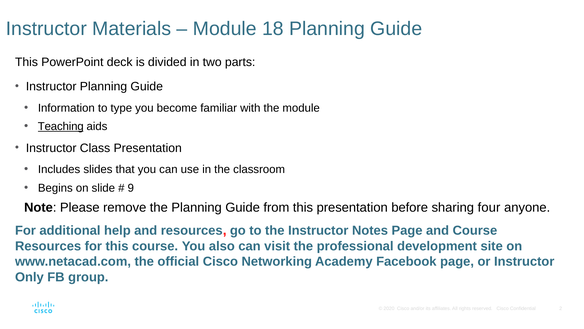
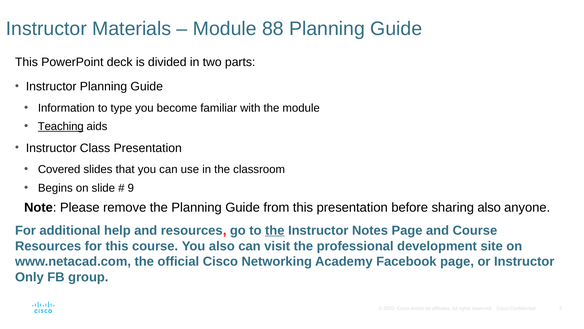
18: 18 -> 88 (273, 29)
Includes: Includes -> Covered (59, 169)
sharing four: four -> also (489, 207)
the underline: none -> present (275, 230)
